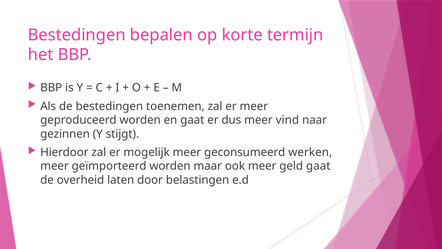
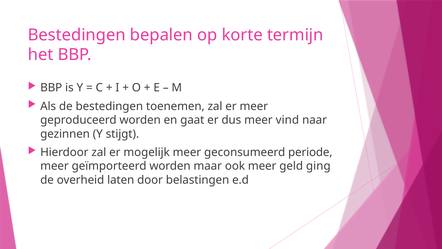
werken: werken -> periode (310, 152)
geld gaat: gaat -> ging (318, 166)
